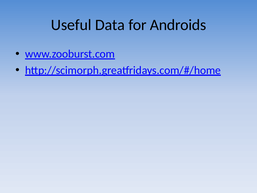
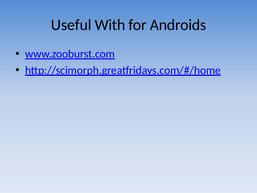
Data: Data -> With (110, 25)
